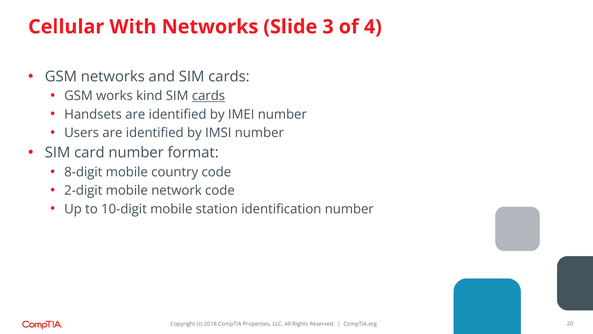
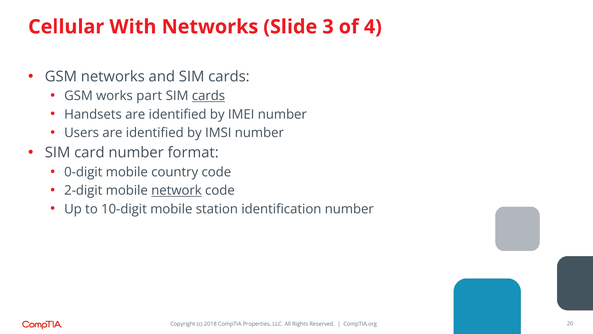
kind: kind -> part (149, 96)
8-digit: 8-digit -> 0-digit (83, 172)
network underline: none -> present (176, 190)
